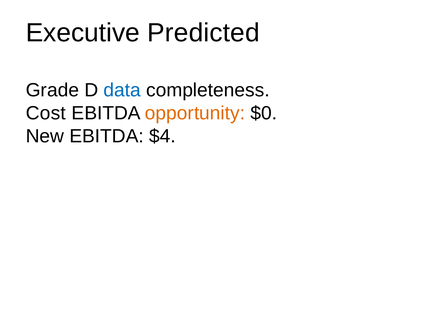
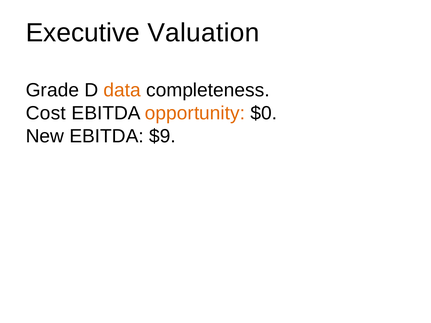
Predicted: Predicted -> Valuation (203, 33)
data colour: blue -> orange (122, 90)
$4: $4 -> $9 (163, 136)
